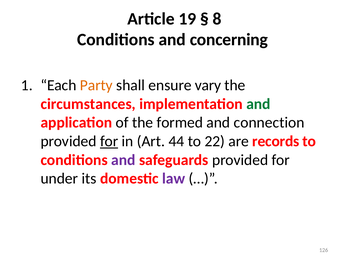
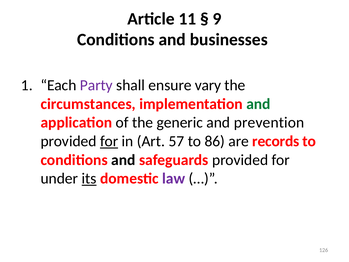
19: 19 -> 11 (187, 19)
8: 8 -> 9 (217, 19)
concerning: concerning -> businesses (229, 40)
Party colour: orange -> purple (96, 85)
formed: formed -> generic (180, 122)
connection: connection -> prevention (269, 122)
44: 44 -> 57 (176, 141)
22: 22 -> 86 (215, 141)
and colour: purple -> black (123, 160)
its underline: none -> present (89, 178)
